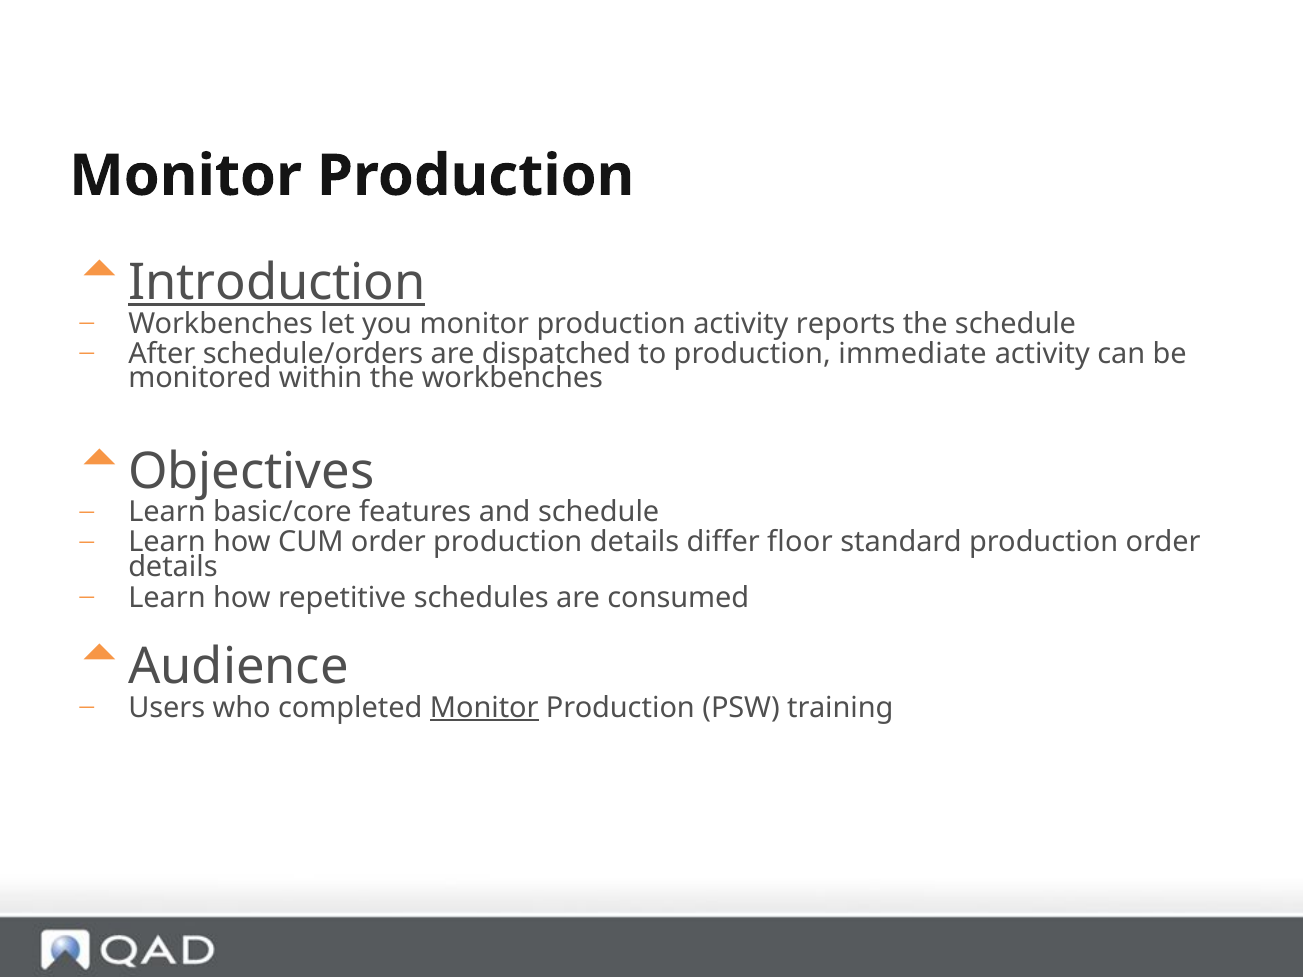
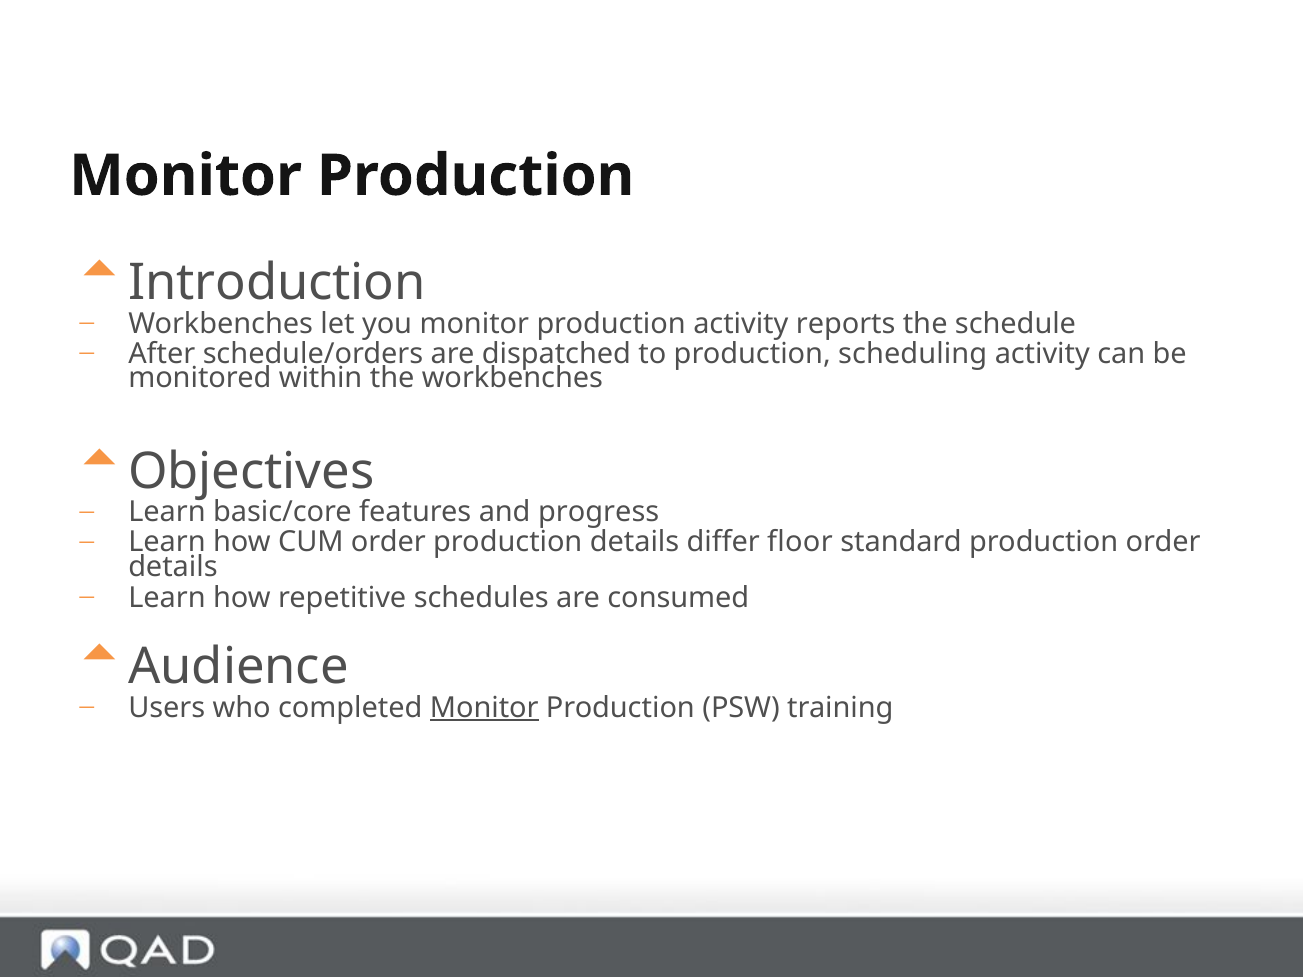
Introduction underline: present -> none (277, 283)
immediate: immediate -> scheduling (913, 354)
and schedule: schedule -> progress (599, 512)
